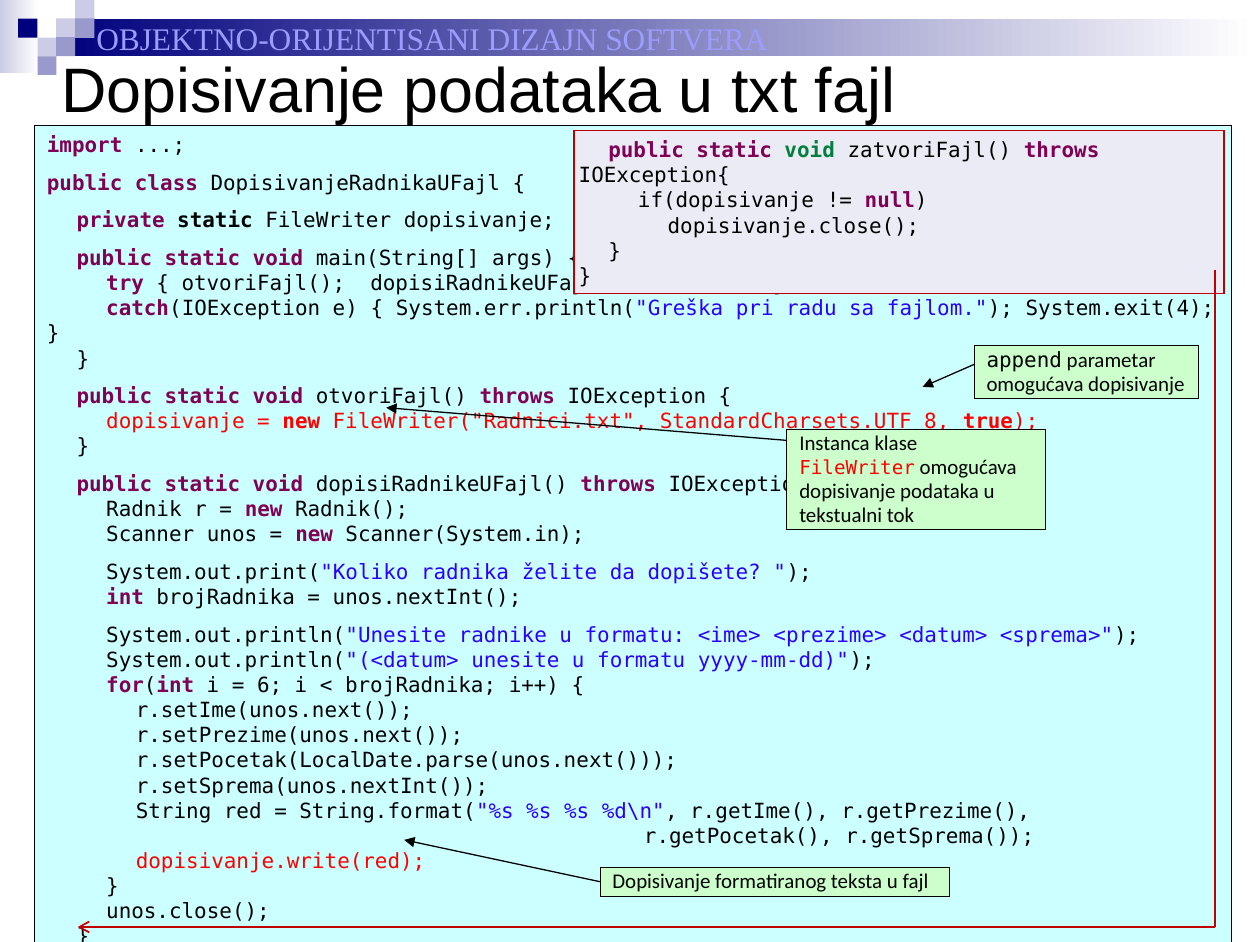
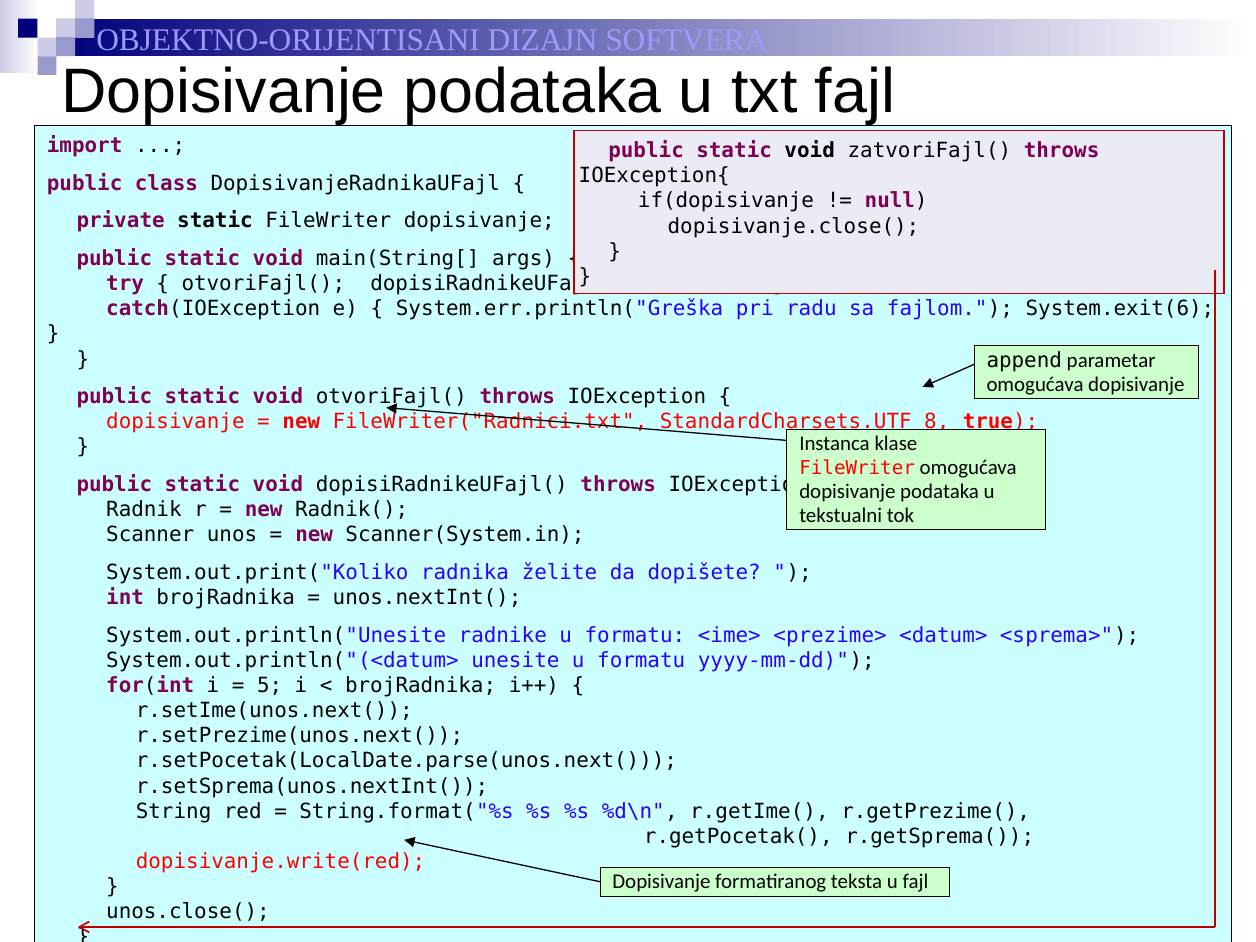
void colour: green -> black (810, 151)
System.exit(4: System.exit(4 -> System.exit(6 (1120, 309)
6: 6 -> 5 (270, 686)
